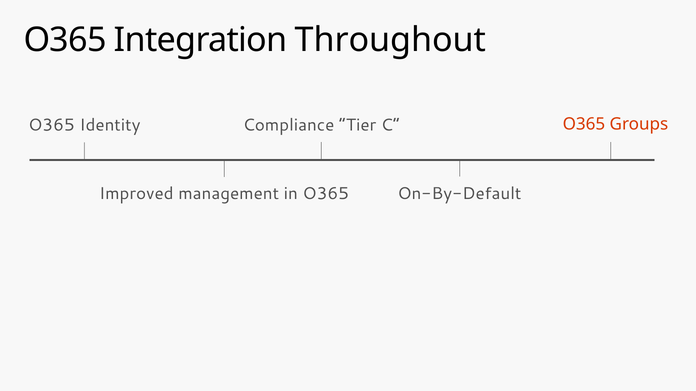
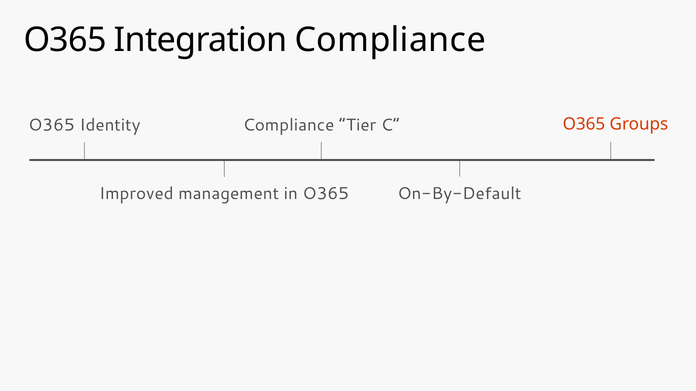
Integration Throughout: Throughout -> Compliance (390, 40)
